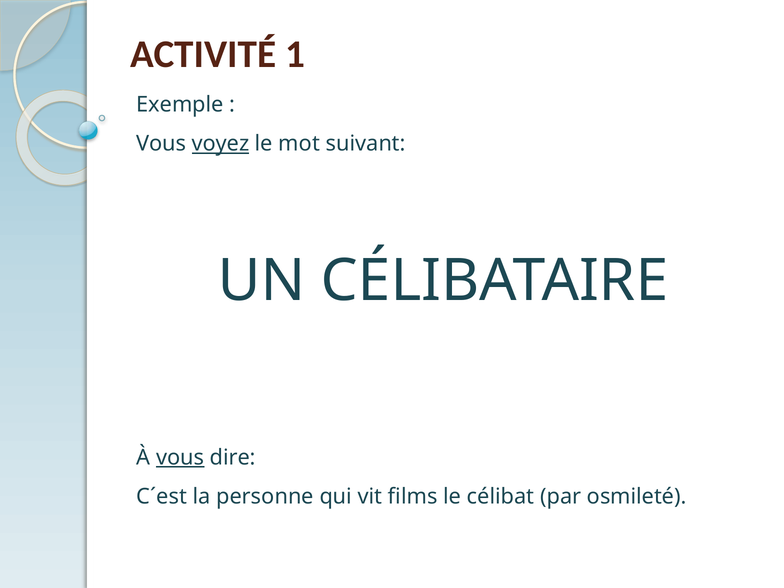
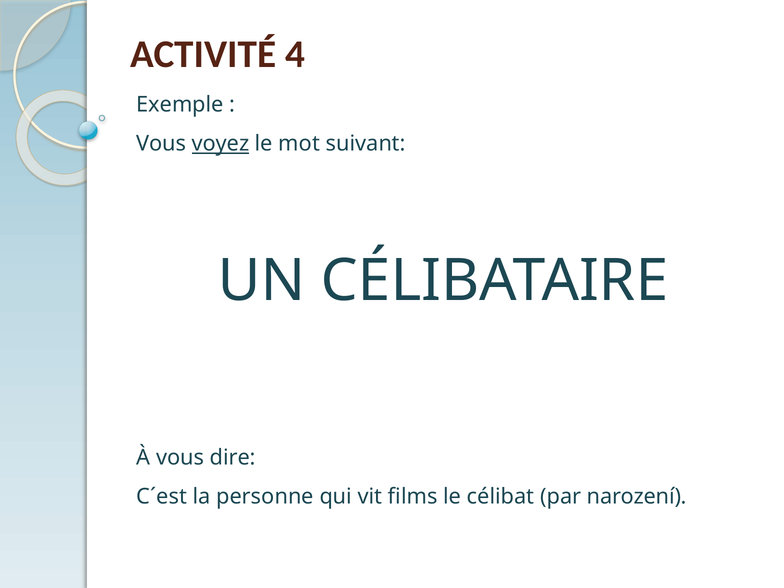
1: 1 -> 4 (295, 54)
vous underline: present -> none (180, 457)
osmileté: osmileté -> narození (637, 497)
